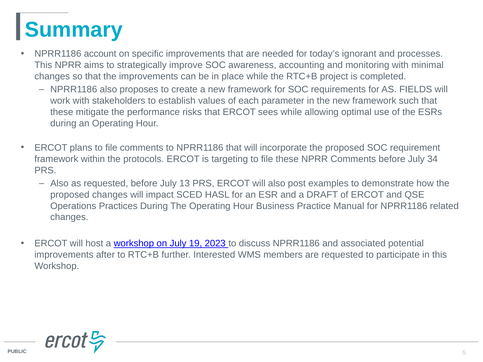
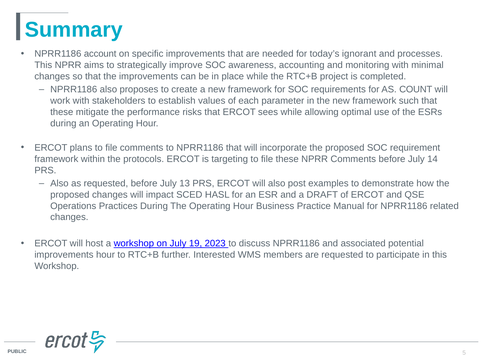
FIELDS: FIELDS -> COUNT (416, 90)
34: 34 -> 14 (432, 159)
improvements after: after -> hour (105, 255)
